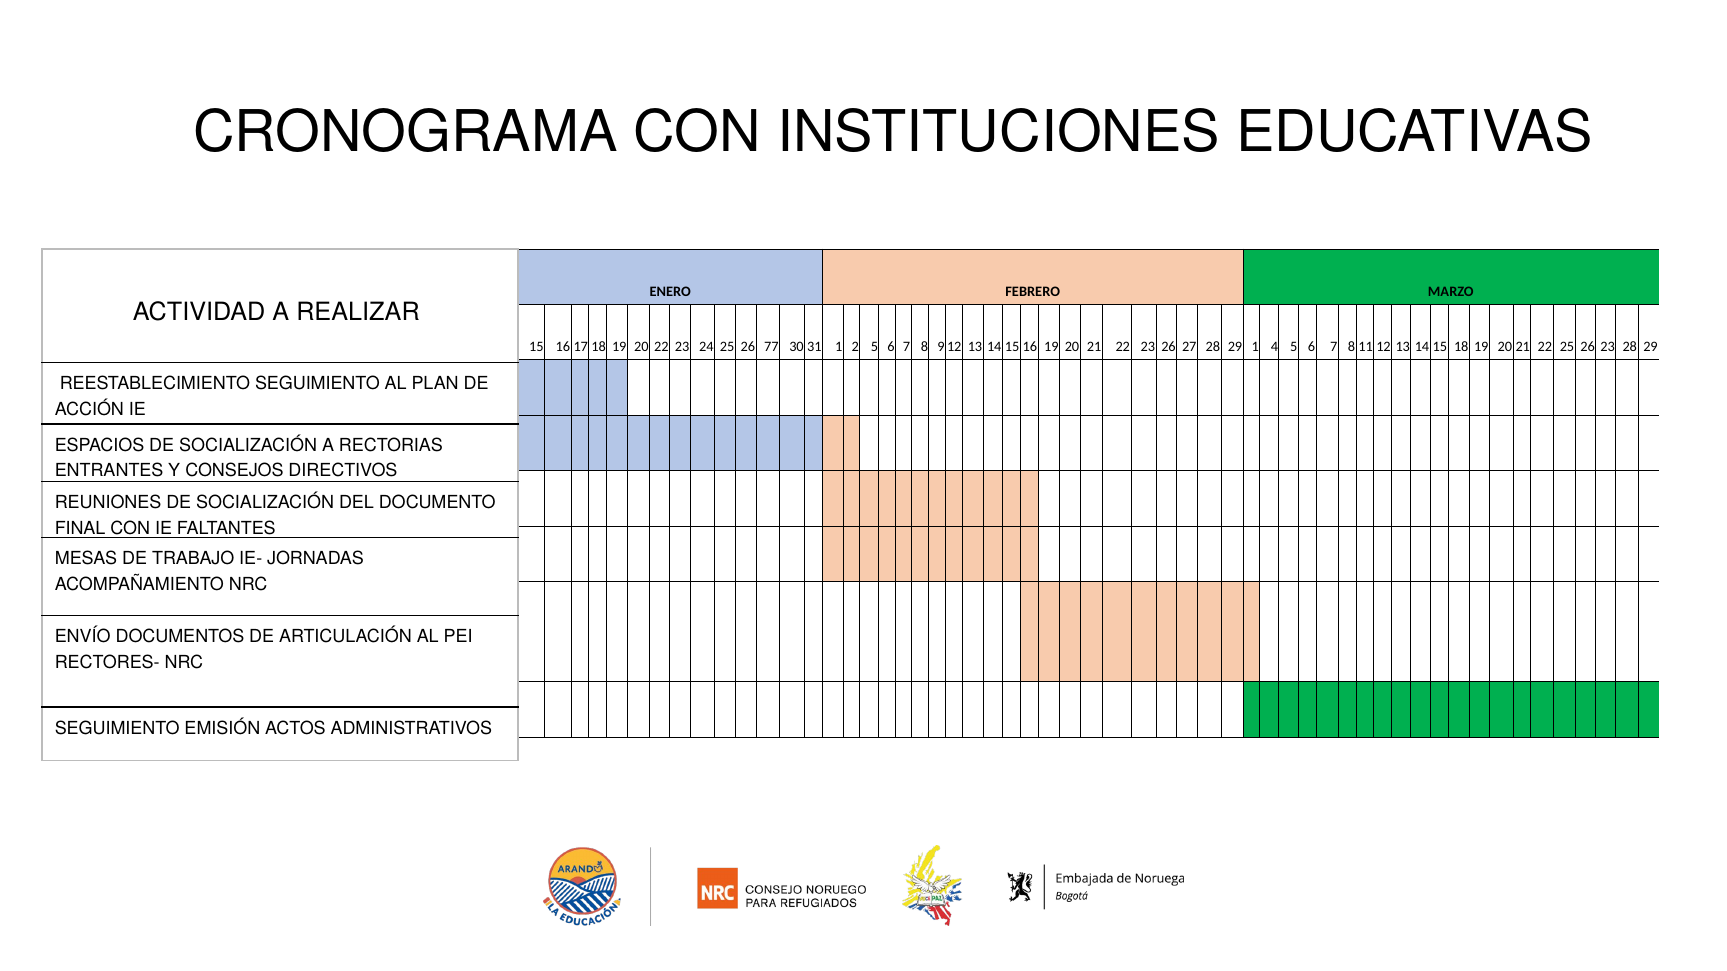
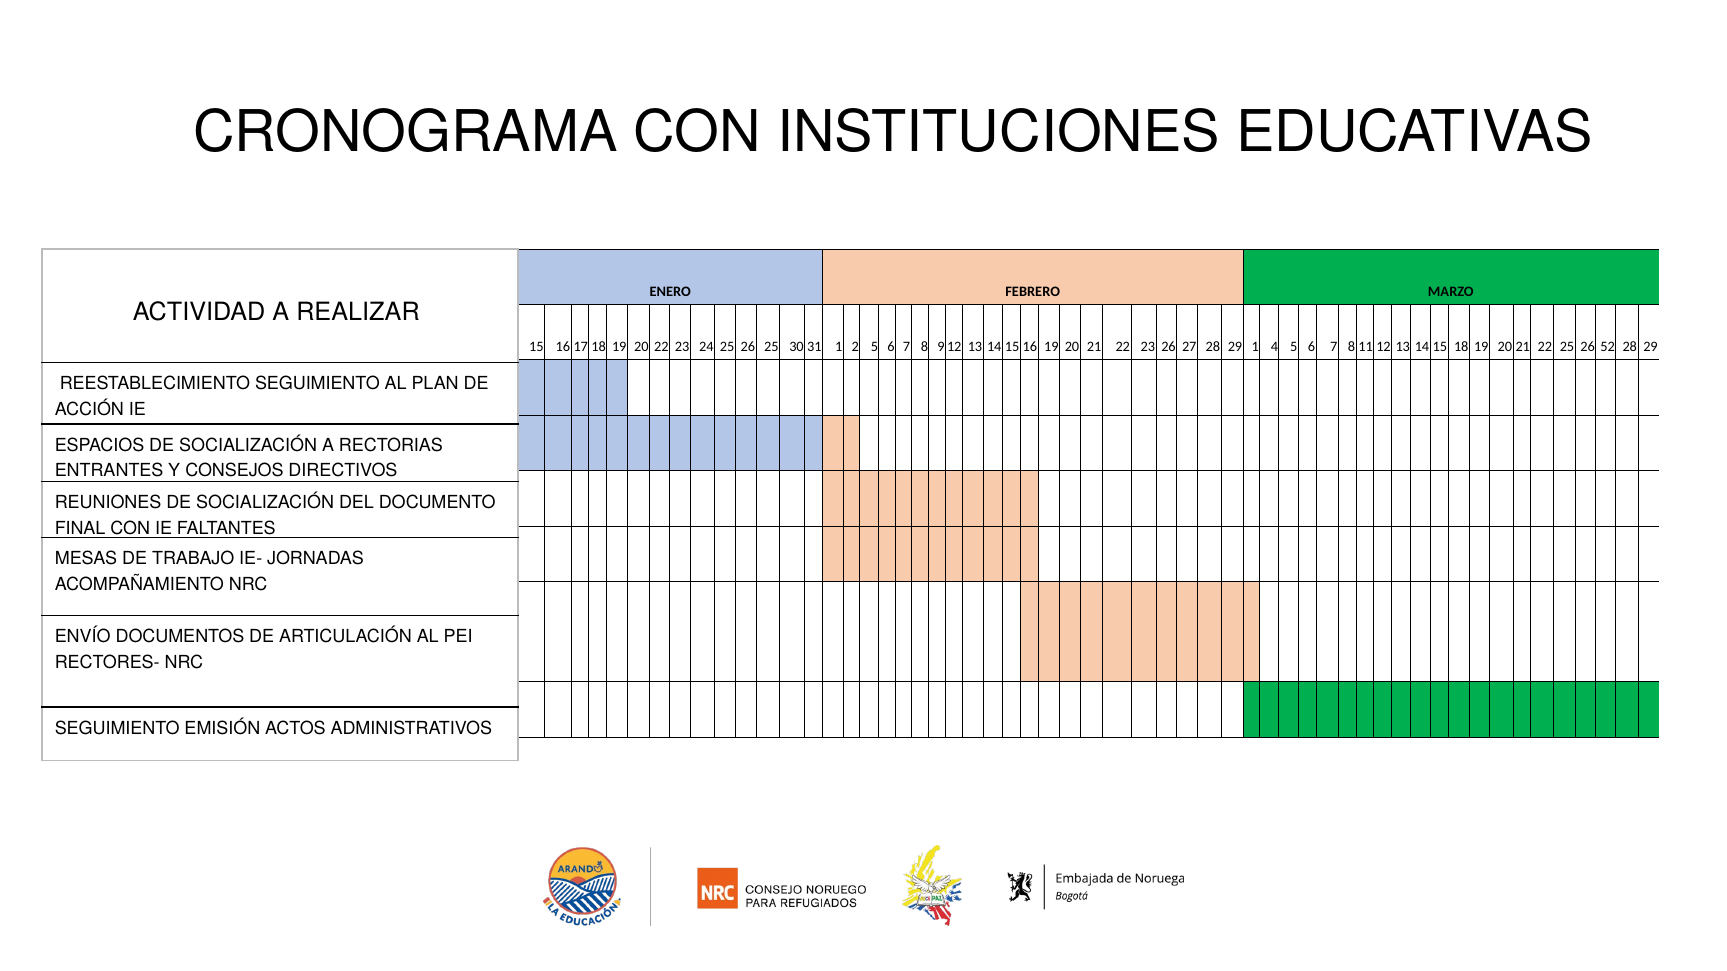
26 77: 77 -> 25 (771, 347)
26 23: 23 -> 52 (1608, 347)
